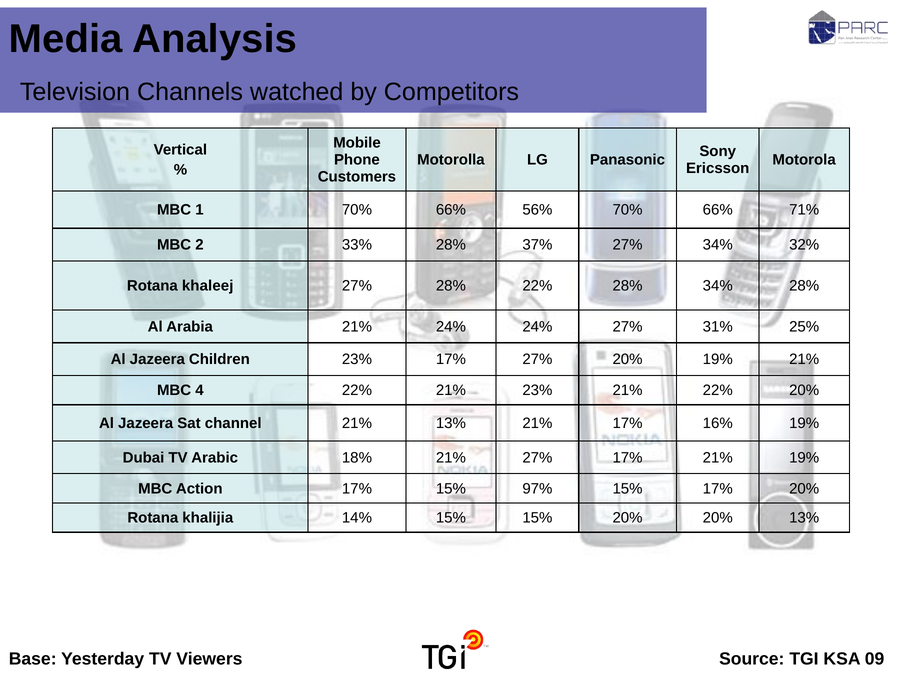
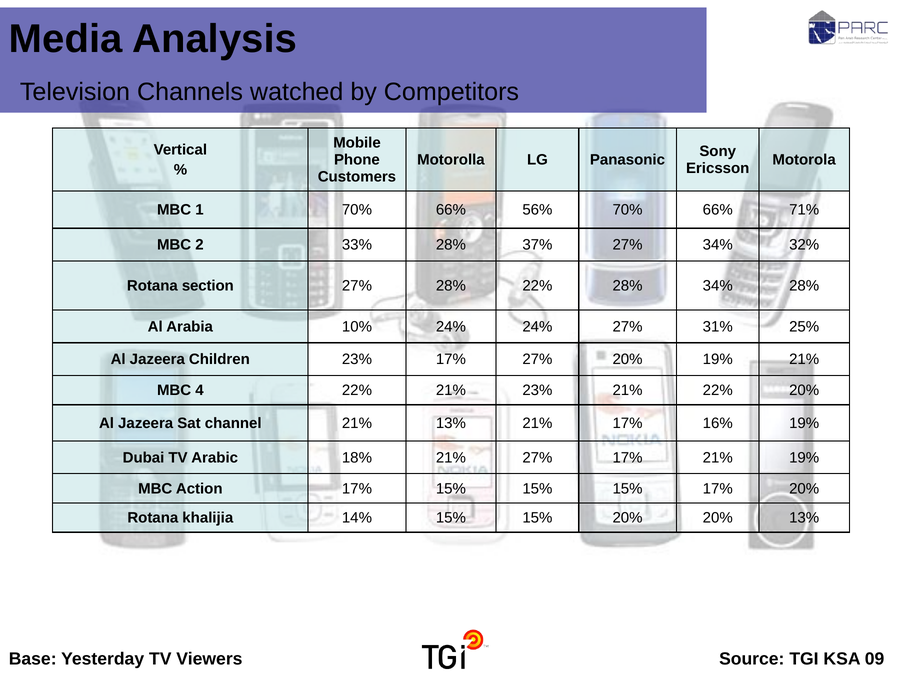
khaleej: khaleej -> section (208, 286)
Arabia 21%: 21% -> 10% (357, 326)
17% 15% 97%: 97% -> 15% (537, 488)
